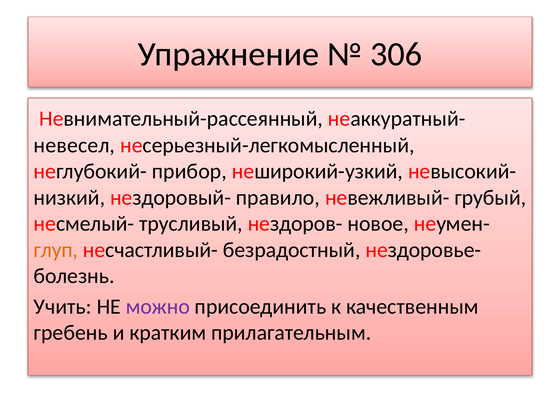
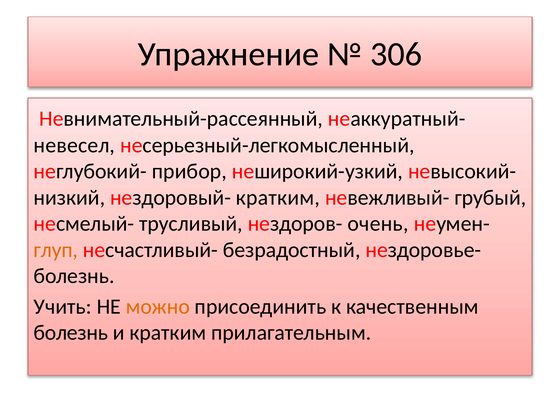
нездоровый- правило: правило -> кратким (278, 198)
новое: новое -> очень (378, 224)
можно colour: purple -> orange (158, 307)
гребень: гребень -> болезнь (71, 333)
